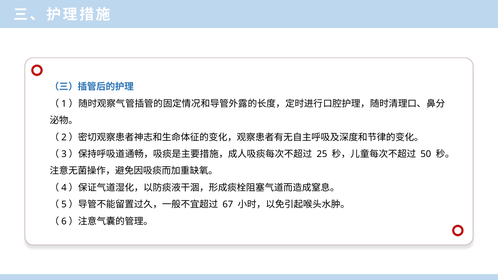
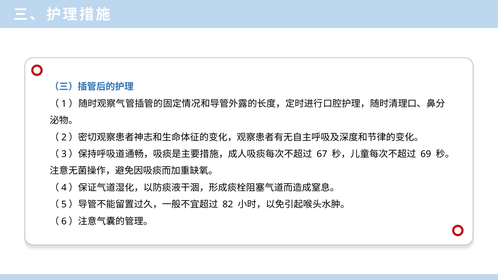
25: 25 -> 67 (322, 154)
50: 50 -> 69 (426, 154)
67: 67 -> 82 (228, 205)
